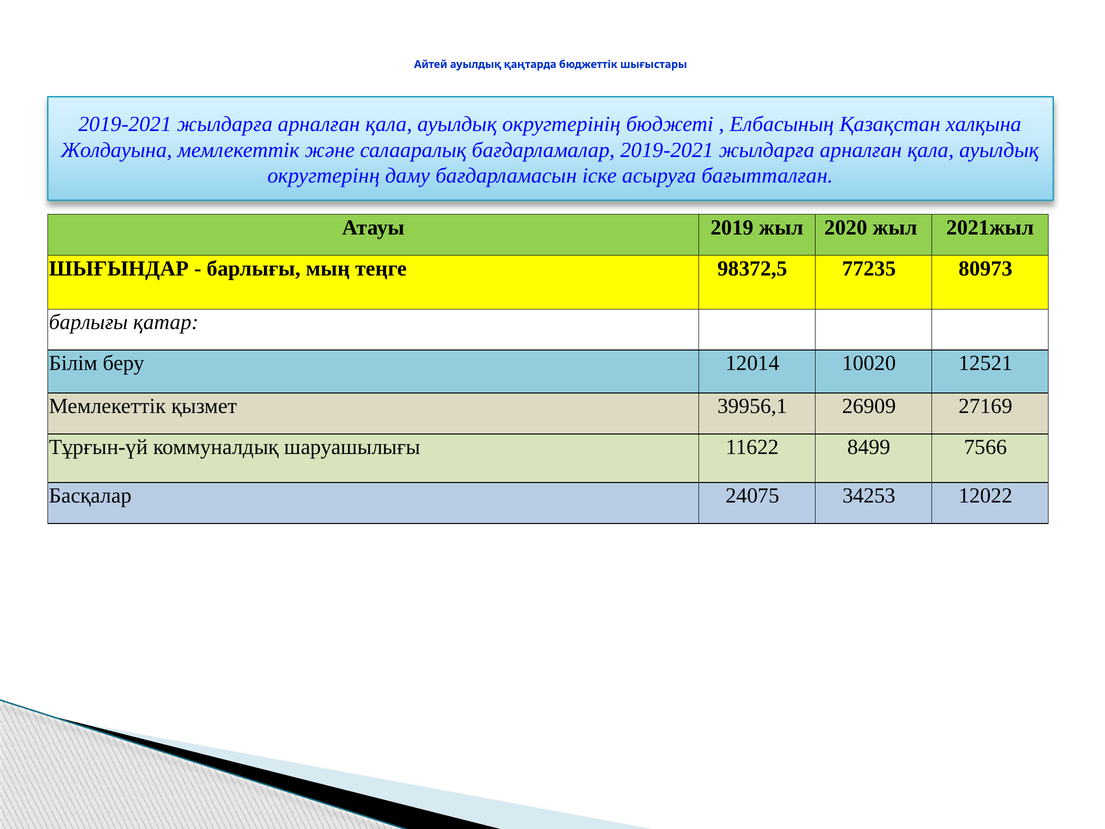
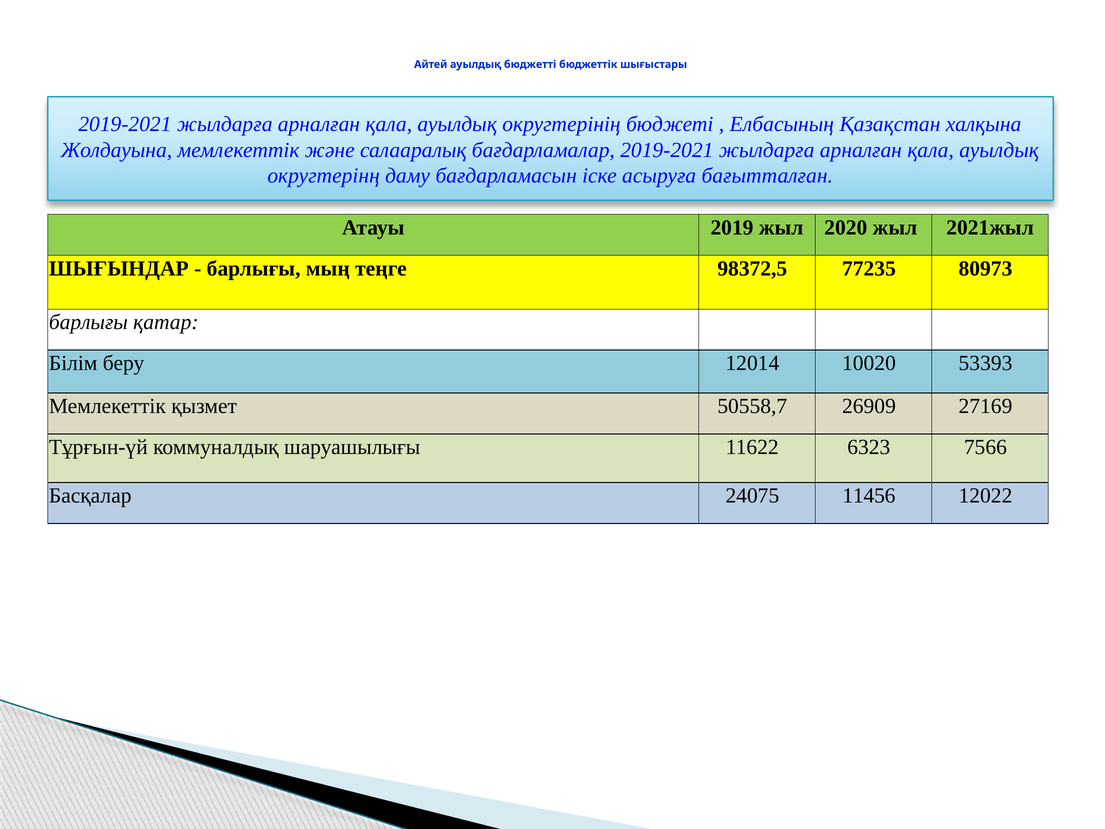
қаңтарда: қаңтарда -> бюджетті (530, 64)
12521: 12521 -> 53393 (986, 363)
39956,1: 39956,1 -> 50558,7 (752, 406)
8499: 8499 -> 6323 (869, 447)
34253: 34253 -> 11456 (869, 495)
